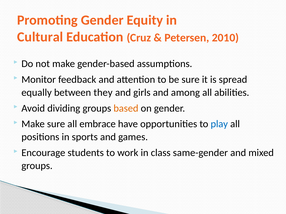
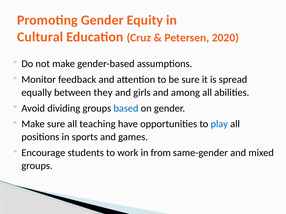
2010: 2010 -> 2020 (225, 38)
based colour: orange -> blue (126, 108)
embrace: embrace -> teaching (98, 124)
class: class -> from (161, 153)
